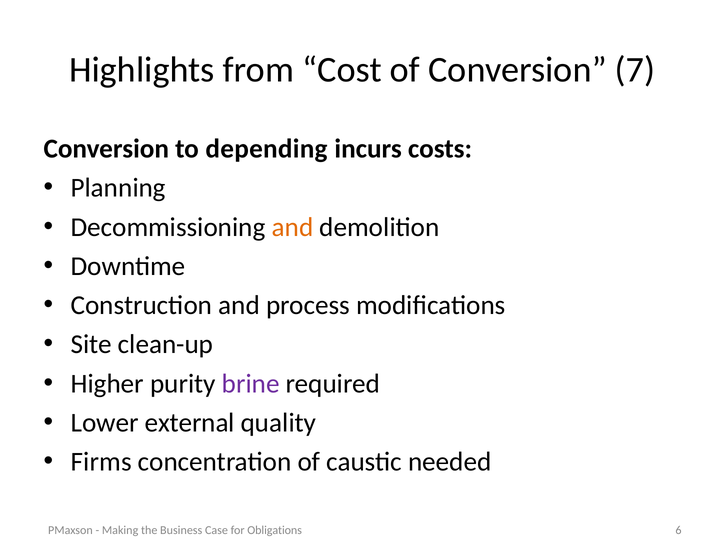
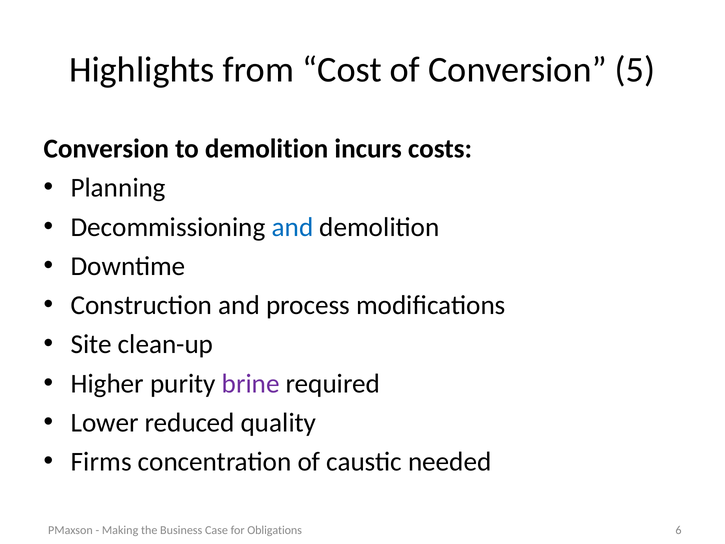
7: 7 -> 5 (635, 70)
to depending: depending -> demolition (267, 149)
and colour: orange -> blue (292, 227)
external: external -> reduced (190, 422)
